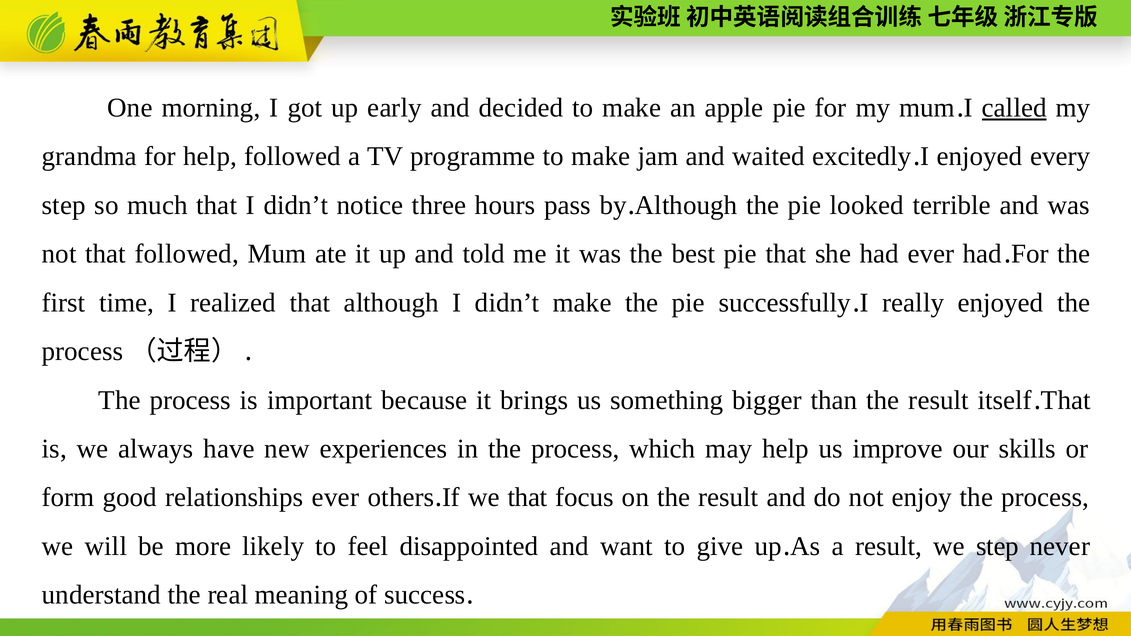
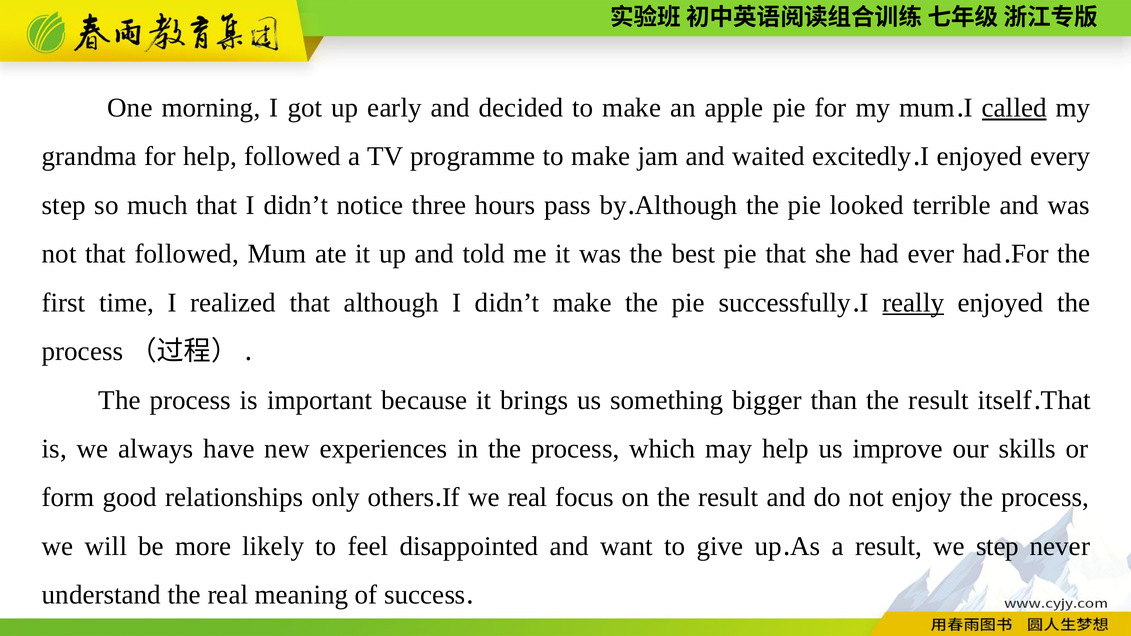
really underline: none -> present (913, 303)
relationships ever: ever -> only (336, 498)
we that: that -> real (528, 498)
